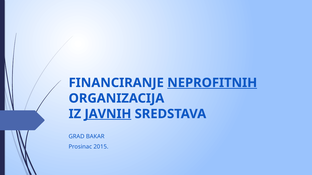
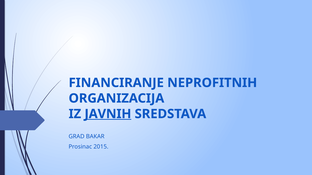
NEPROFITNIH underline: present -> none (212, 83)
